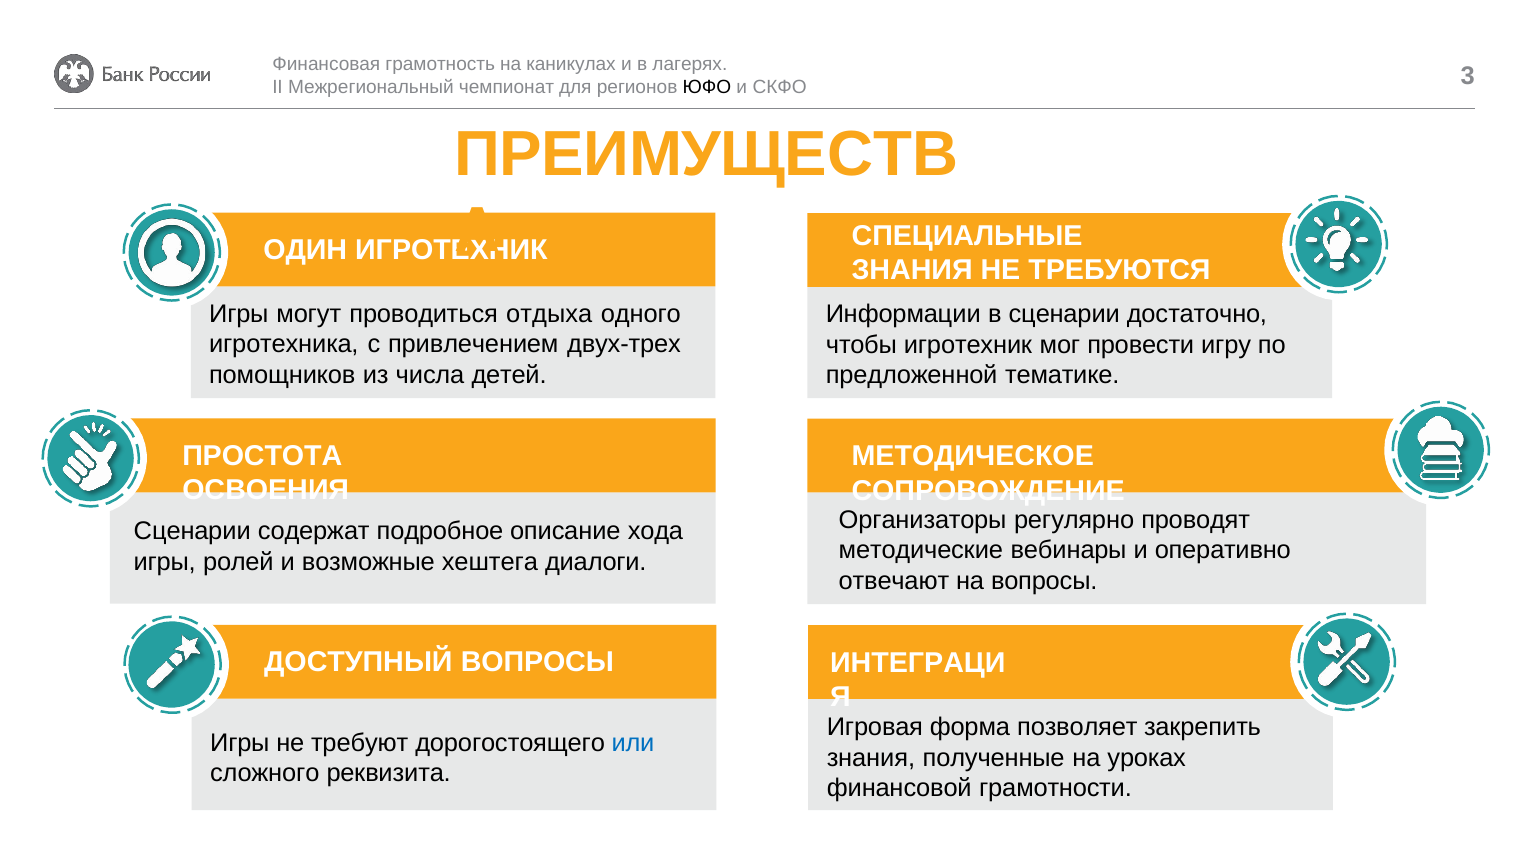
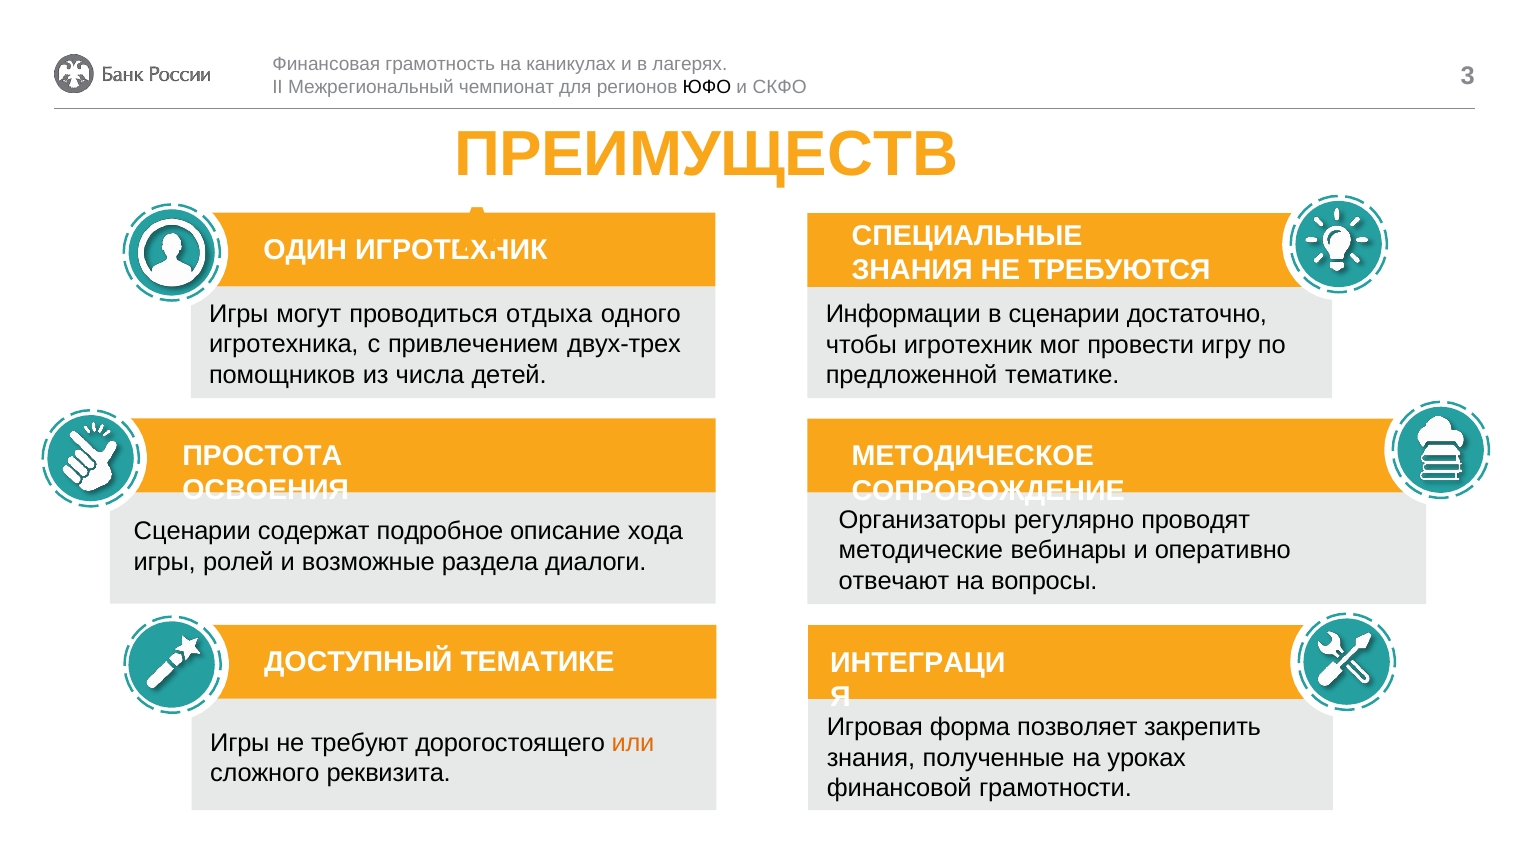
хештега: хештега -> раздела (490, 562)
ДОСТУПНЫЙ ВОПРОСЫ: ВОПРОСЫ -> ТЕМАТИКЕ (537, 663)
или colour: blue -> orange (633, 743)
